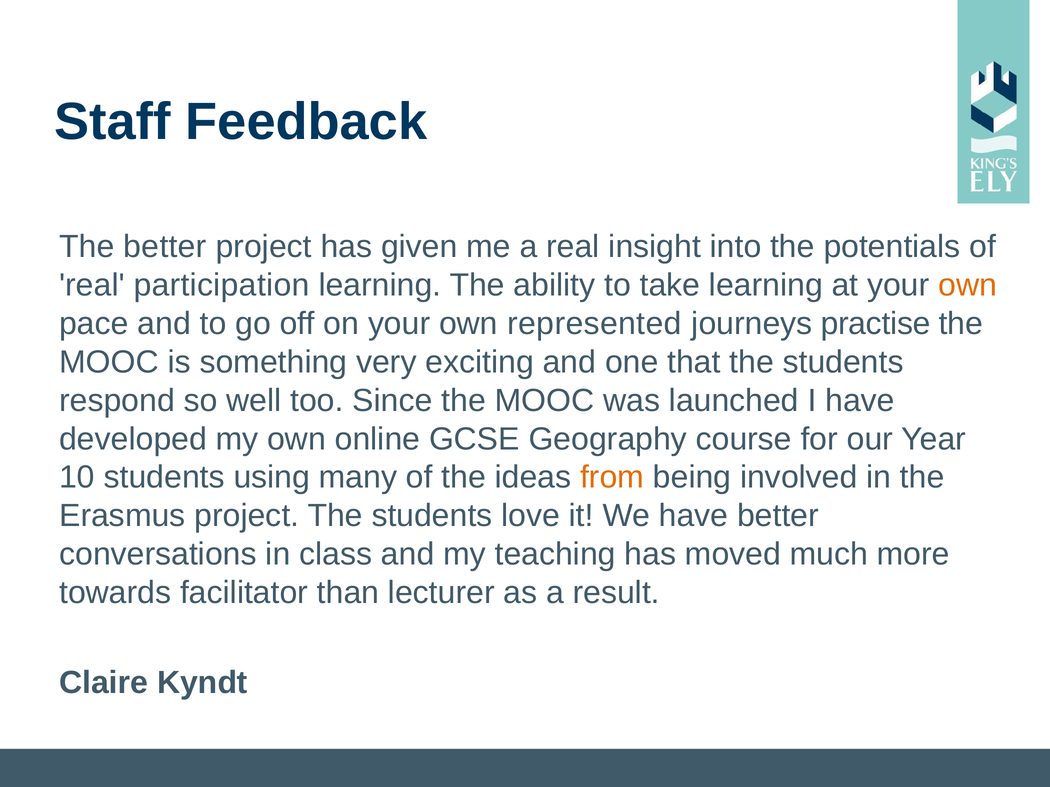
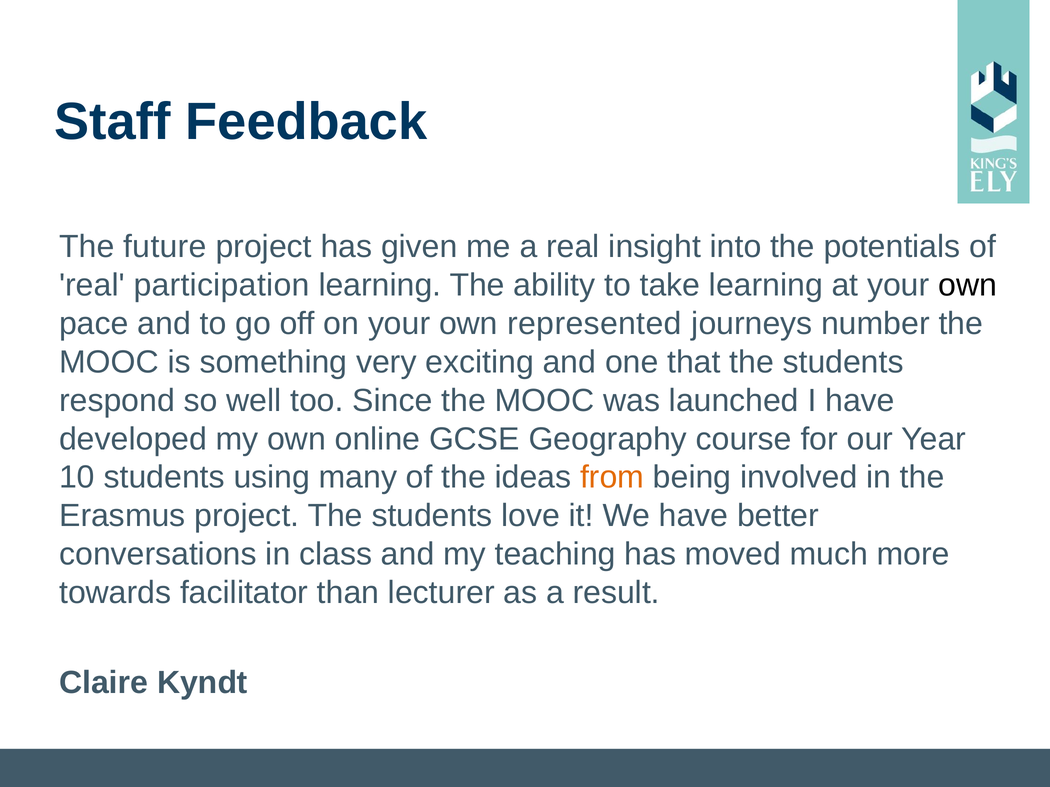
The better: better -> future (165, 247)
own colour: orange -> black (968, 285)
practise: practise -> number (875, 324)
